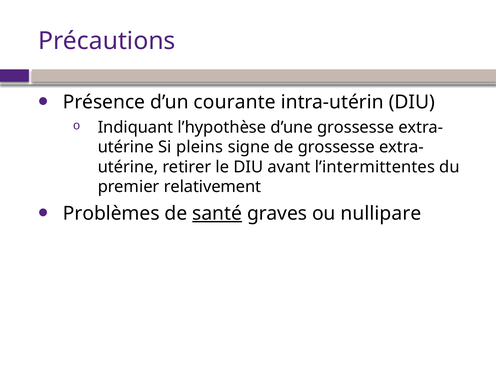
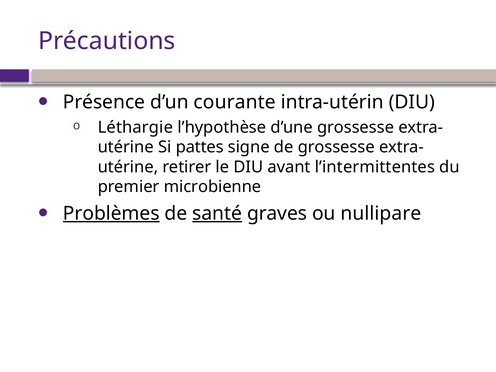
Indiquant: Indiquant -> Léthargie (135, 127)
pleins: pleins -> pattes (200, 147)
relativement: relativement -> microbienne (213, 187)
Problèmes underline: none -> present (111, 213)
